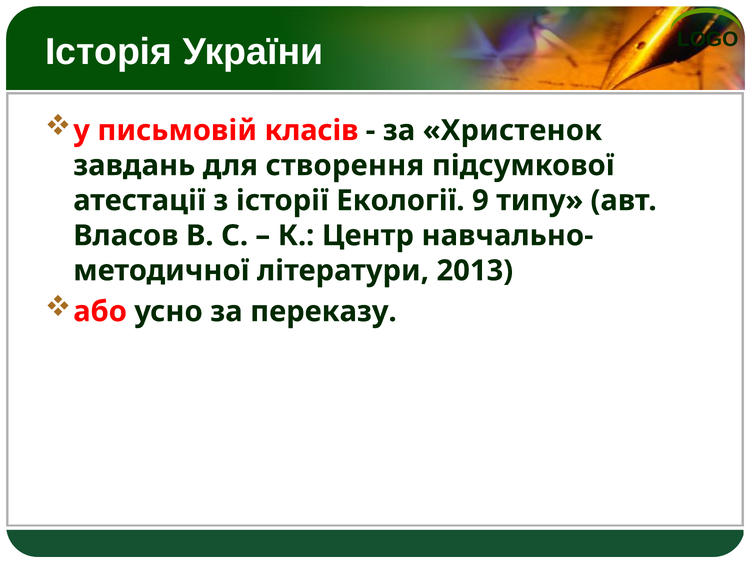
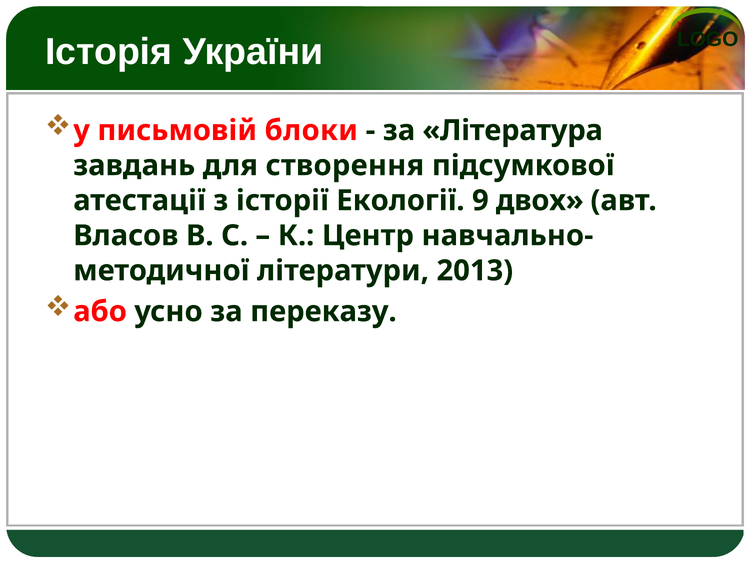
класів: класів -> блоки (311, 131)
Христенок: Христенок -> Література (513, 131)
типу: типу -> двох (540, 201)
